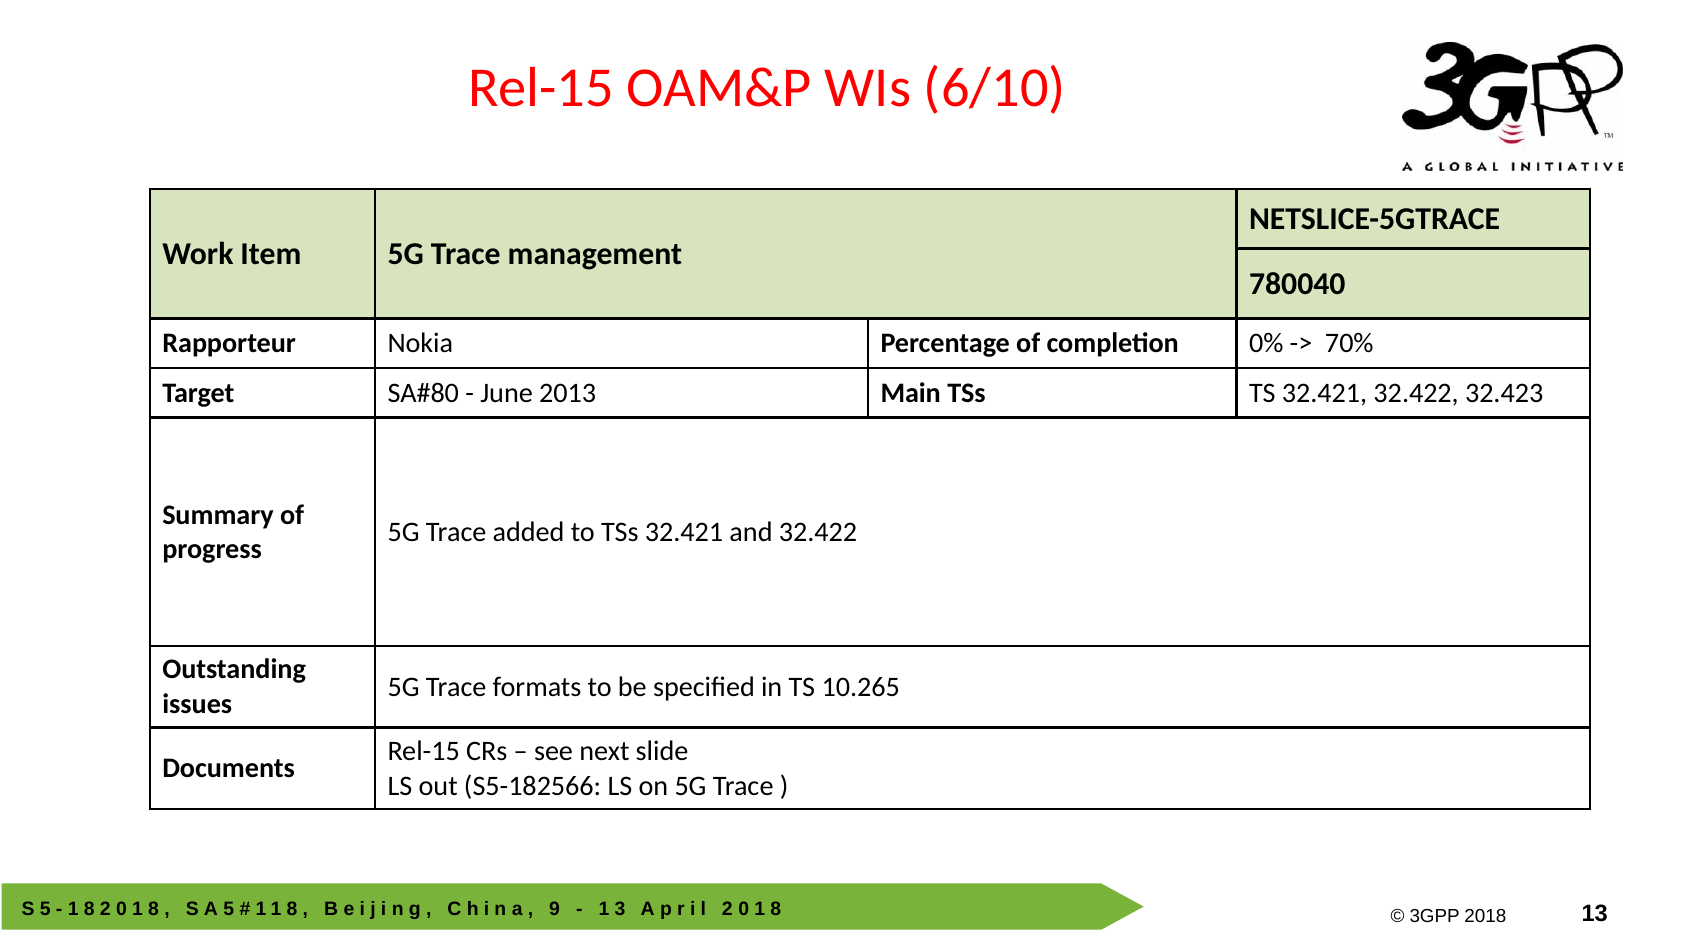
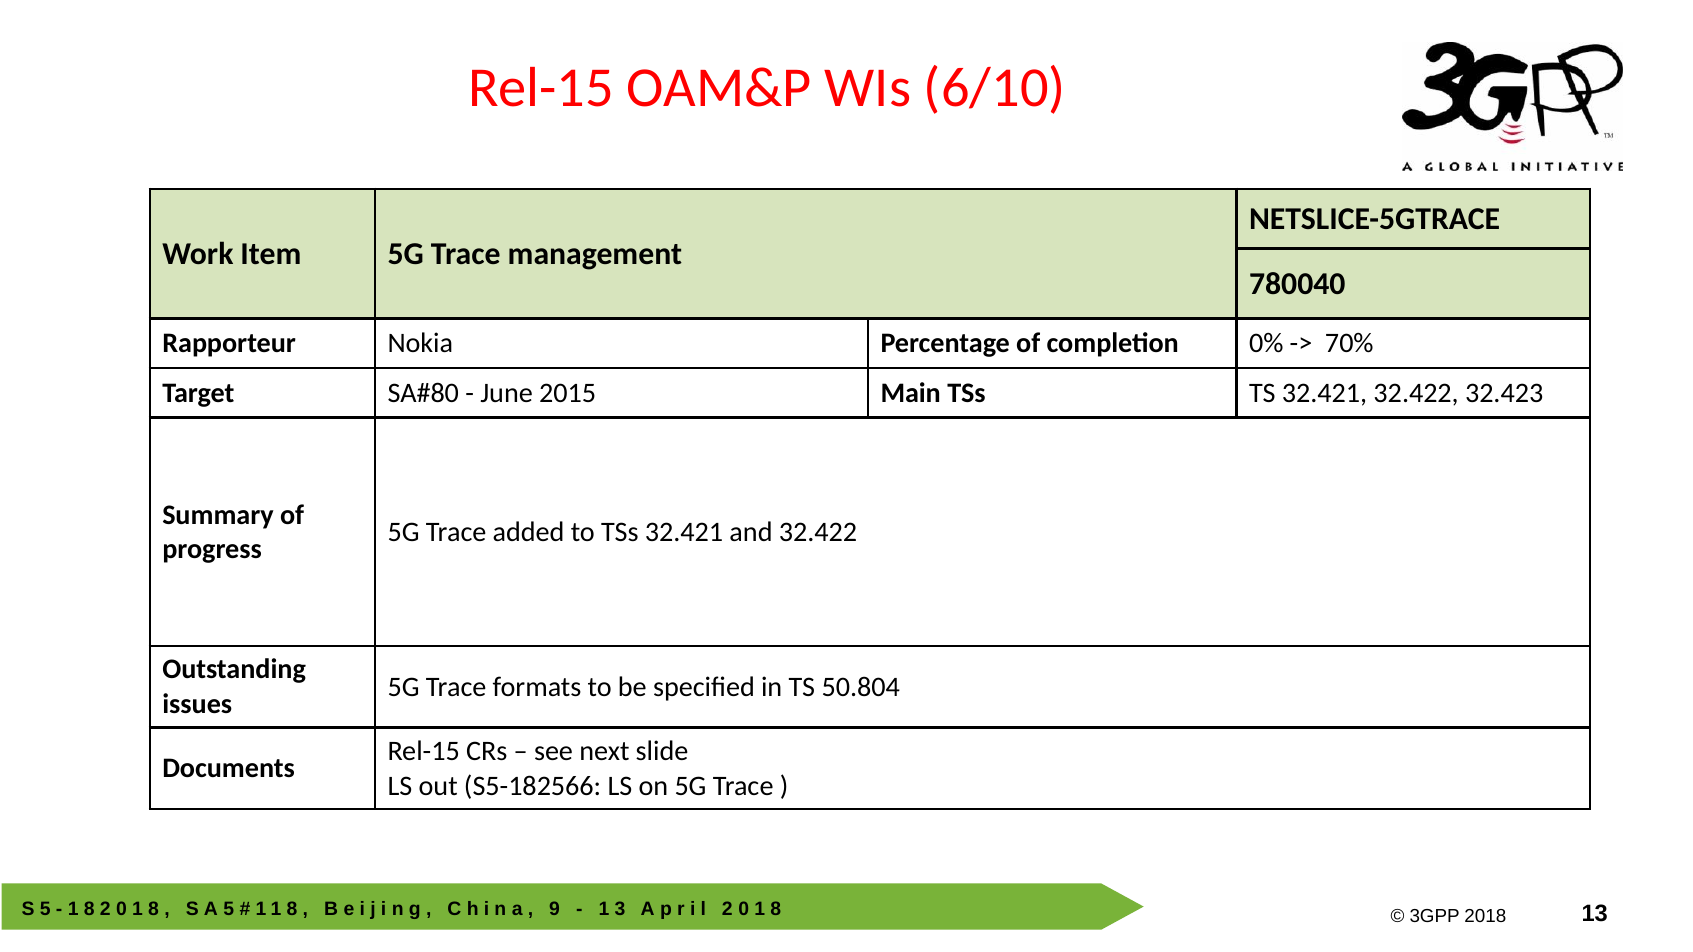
2013: 2013 -> 2015 (568, 393)
10.265: 10.265 -> 50.804 (861, 687)
